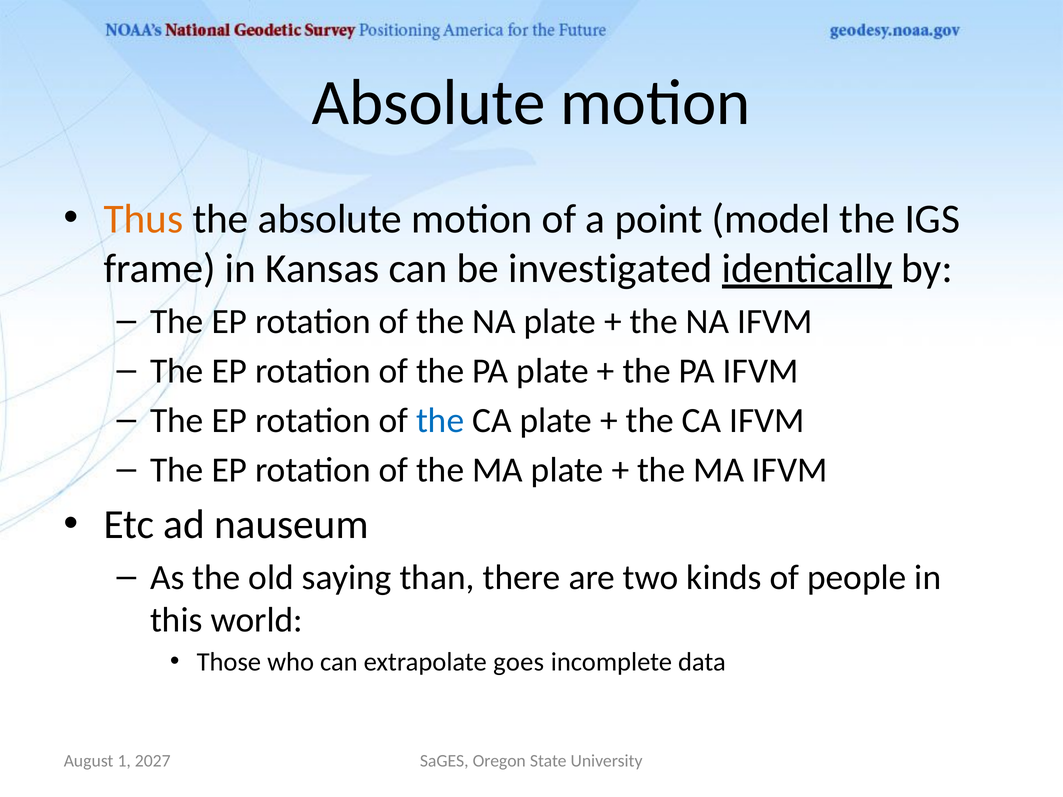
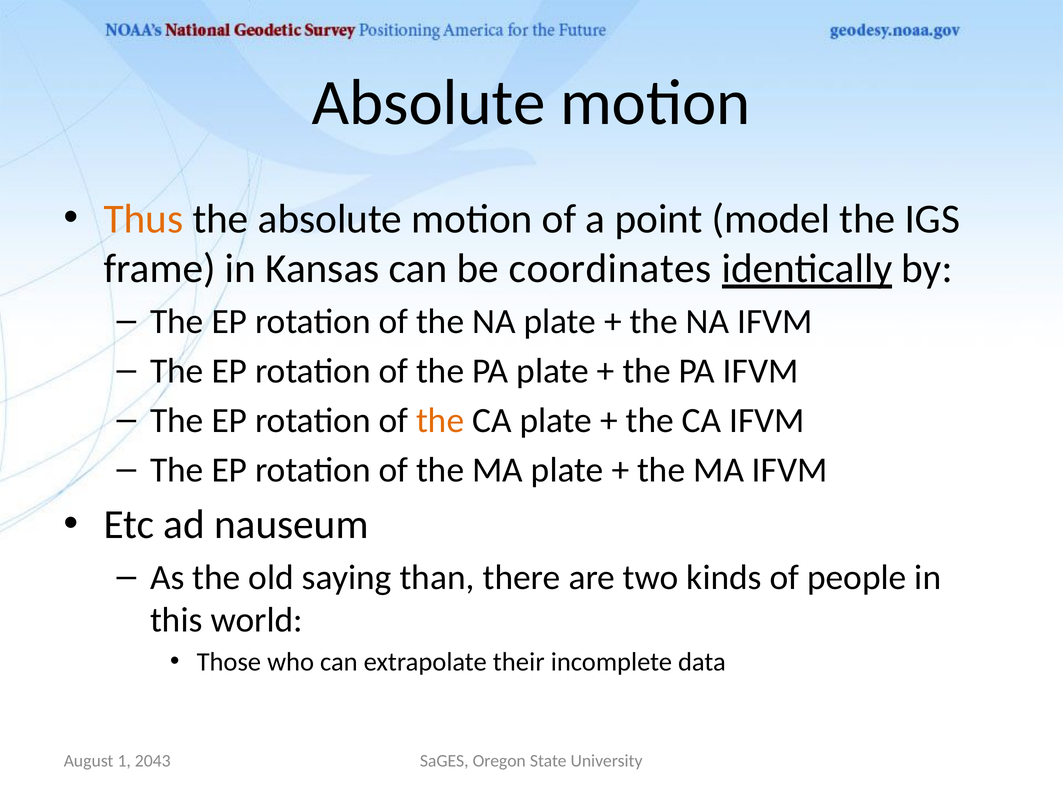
investigated: investigated -> coordinates (610, 269)
the colour: blue -> orange (440, 421)
goes: goes -> their (519, 662)
2027: 2027 -> 2043 (153, 761)
